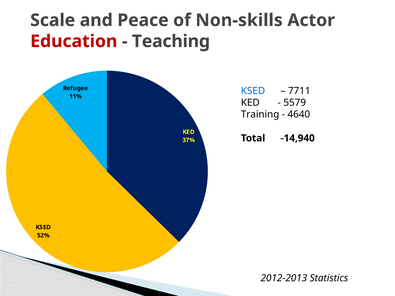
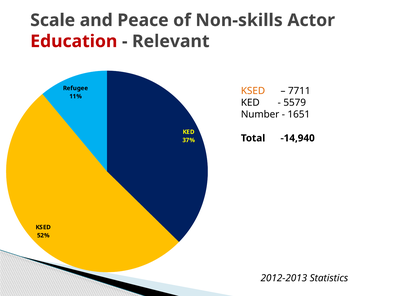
Teaching: Teaching -> Relevant (171, 41)
KSED colour: blue -> orange (253, 91)
Training: Training -> Number (260, 115)
4640: 4640 -> 1651 (299, 115)
